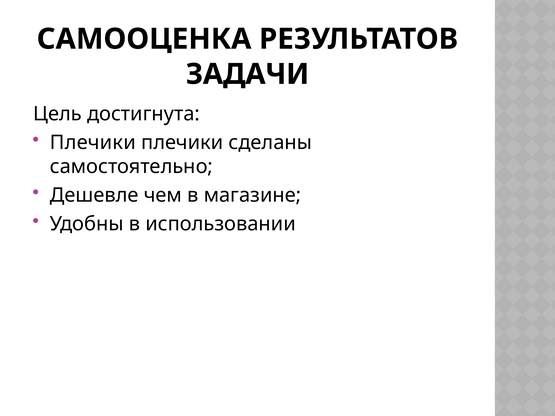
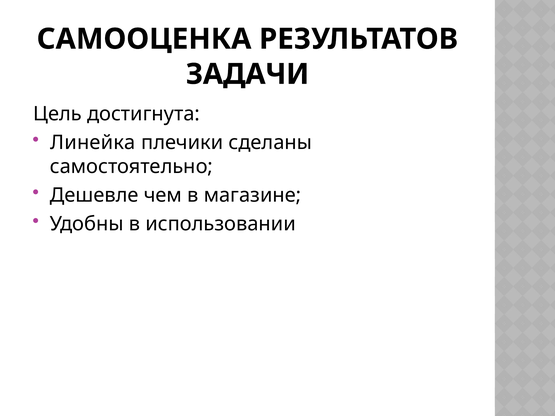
Плечики: Плечики -> Линейка (93, 143)
